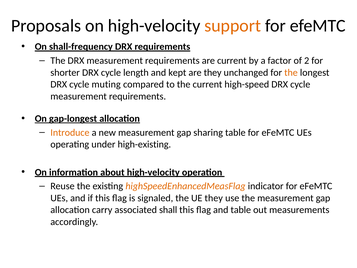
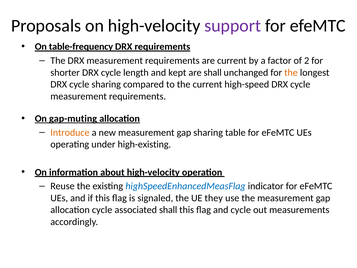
support colour: orange -> purple (233, 26)
shall-frequency: shall-frequency -> table-frequency (81, 47)
are they: they -> shall (213, 72)
cycle muting: muting -> sharing (106, 84)
gap-longest: gap-longest -> gap-muting (73, 118)
highSpeedEnhancedMeasFlag colour: orange -> blue (185, 186)
allocation carry: carry -> cycle (102, 210)
and table: table -> cycle (241, 210)
